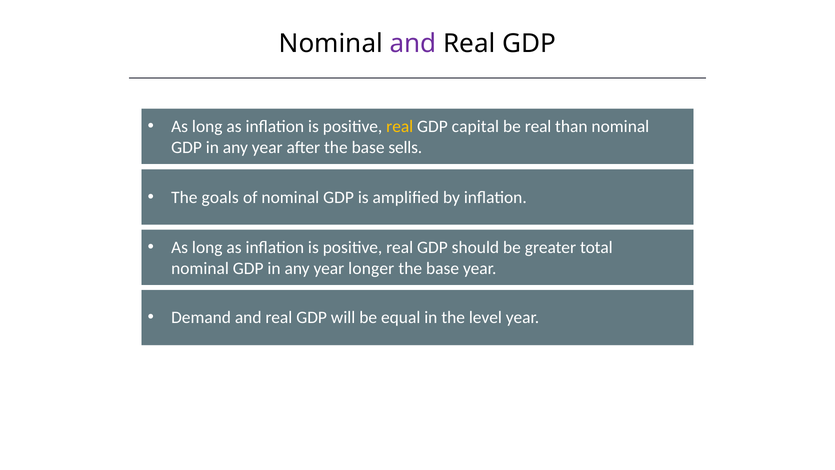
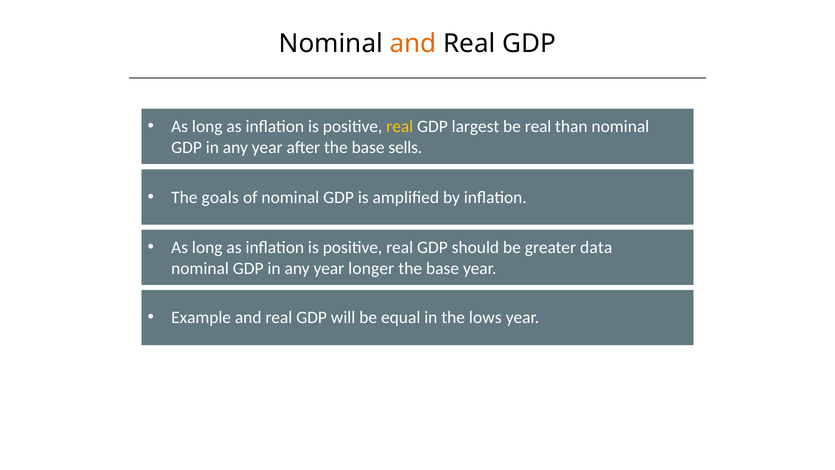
and colour: purple -> orange (413, 44)
capital: capital -> largest (475, 127)
total: total -> data (596, 247)
Demand: Demand -> Example (201, 317)
level: level -> lows (485, 317)
